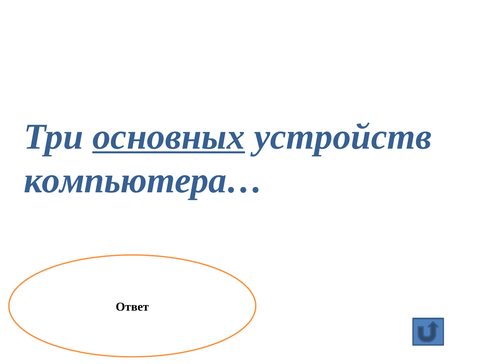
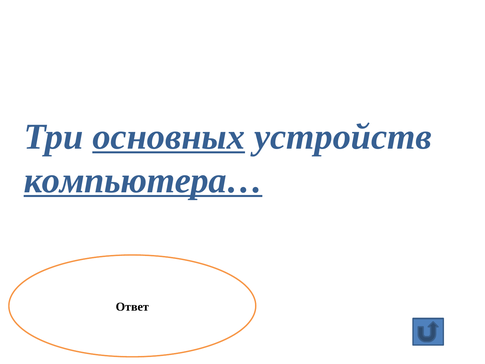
компьютера… underline: none -> present (143, 180)
